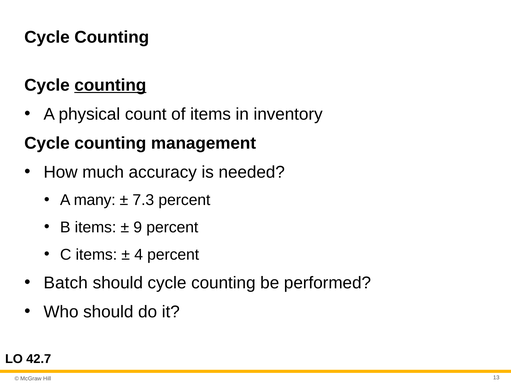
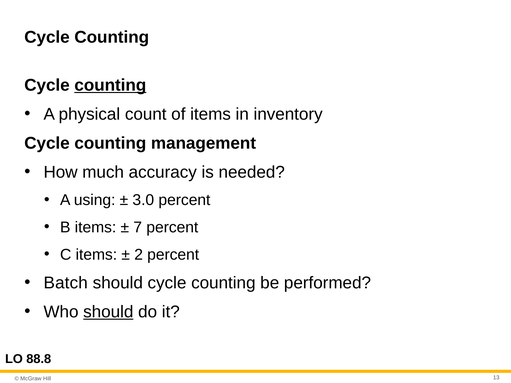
many: many -> using (95, 200)
7.3: 7.3 -> 3.0 (143, 200)
9: 9 -> 7 (138, 227)
4: 4 -> 2 (139, 255)
should underline: none -> present (108, 312)
42.7: 42.7 -> 88.8 (39, 359)
